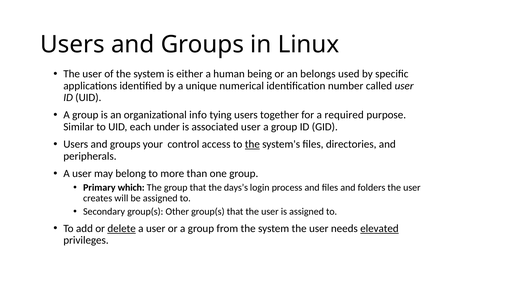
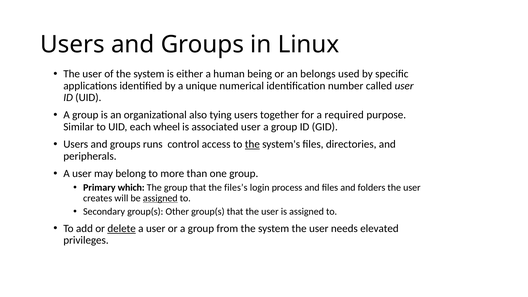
info: info -> also (198, 115)
under: under -> wheel (167, 127)
your: your -> runs (153, 144)
days’s: days’s -> files’s (236, 188)
assigned underline: none -> present (160, 198)
elevated underline: present -> none (379, 228)
